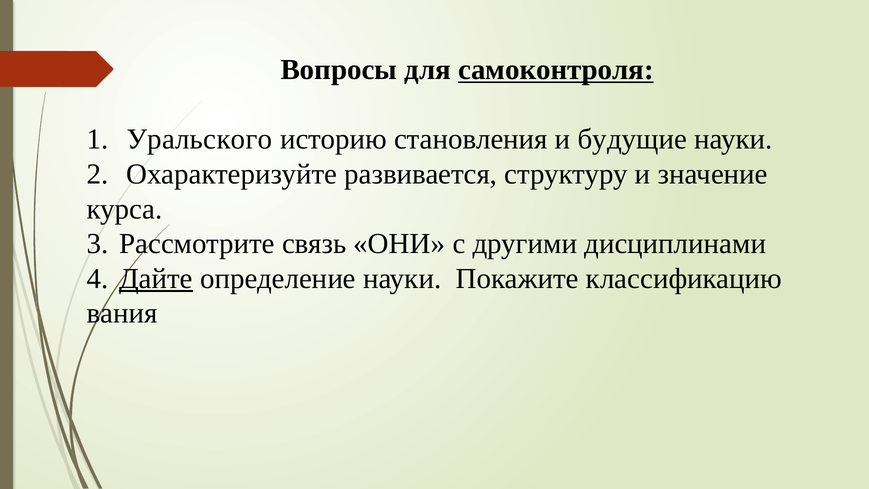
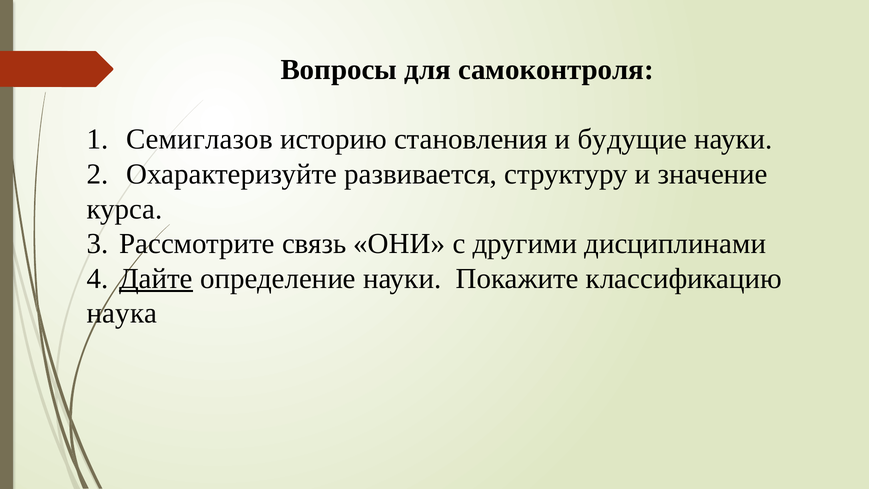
самоконтроля underline: present -> none (556, 70)
Уральского: Уральского -> Семиглазов (200, 139)
вания: вания -> наука (122, 313)
